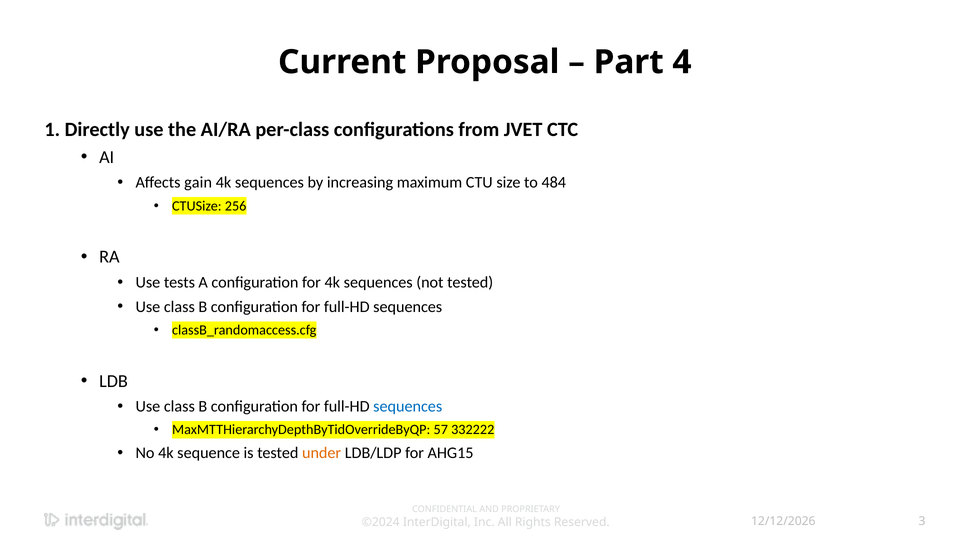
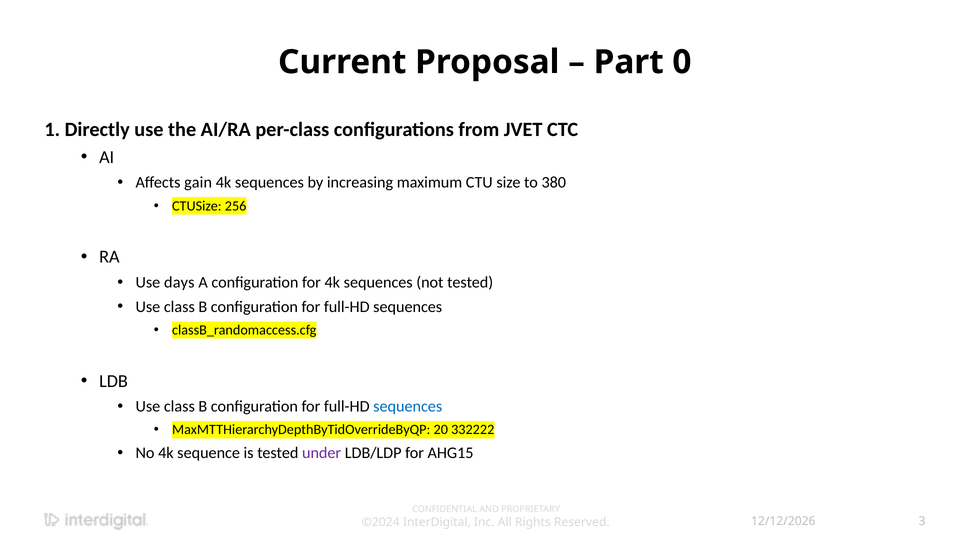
4: 4 -> 0 (682, 62)
484: 484 -> 380 (554, 183)
tests: tests -> days (179, 282)
57: 57 -> 20 (441, 430)
under colour: orange -> purple (322, 453)
